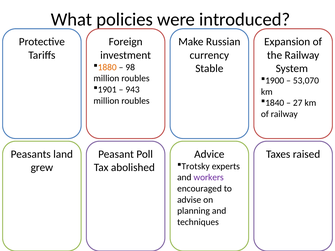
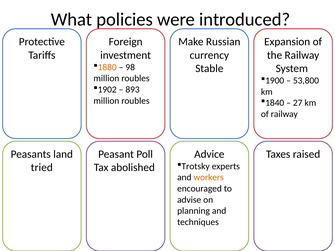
53,070: 53,070 -> 53,800 (306, 81)
1901: 1901 -> 1902 (107, 90)
943: 943 -> 893 (133, 90)
grew: grew -> tried (42, 168)
workers colour: purple -> orange (209, 178)
